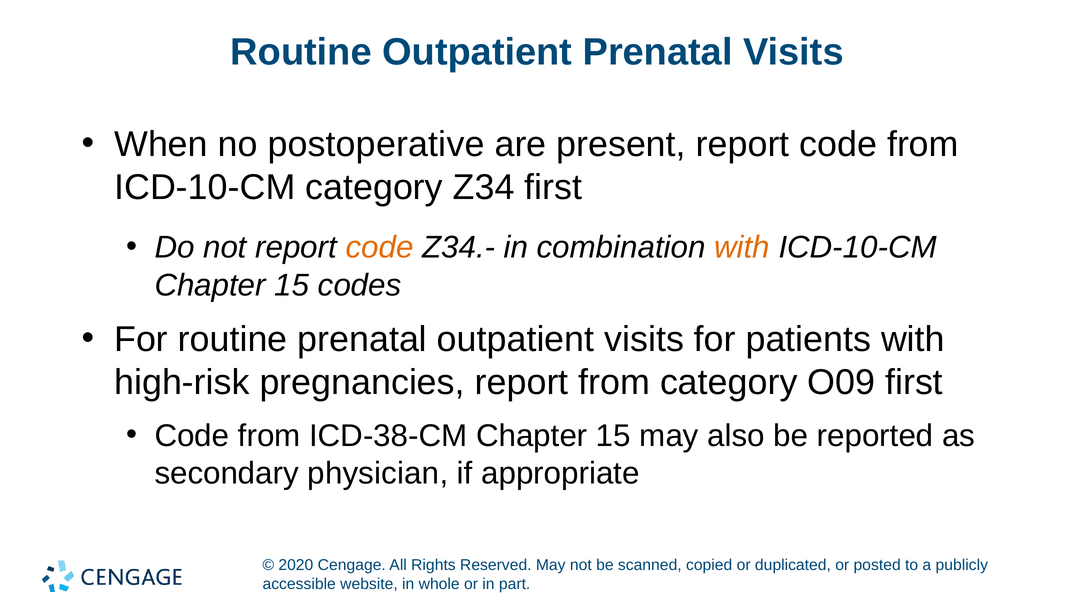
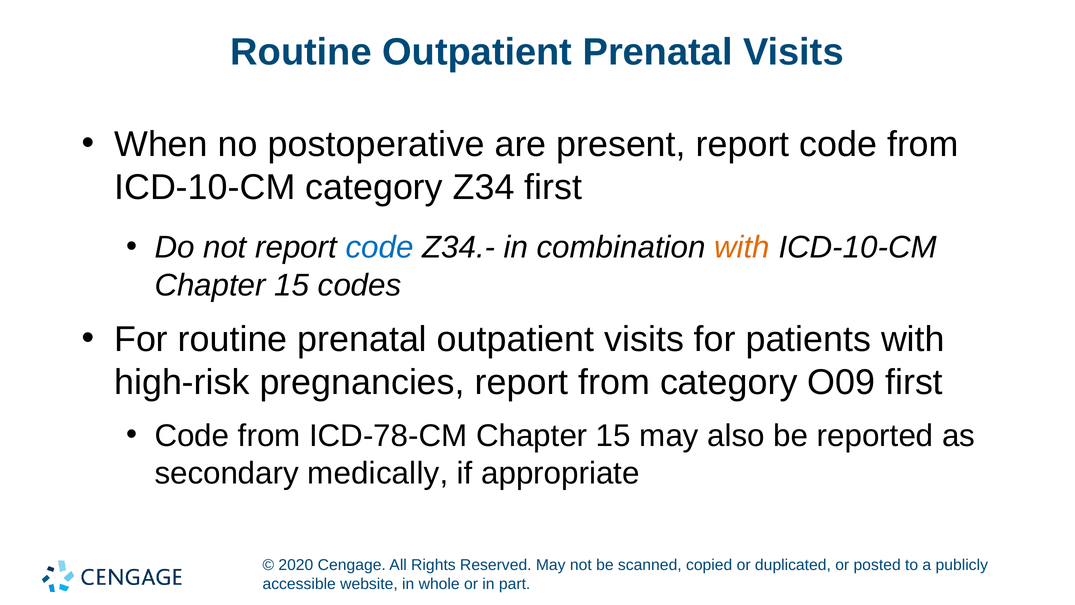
code colour: orange -> blue (380, 247)
ICD-38-CM: ICD-38-CM -> ICD-78-CM (388, 436)
physician: physician -> medically (378, 473)
